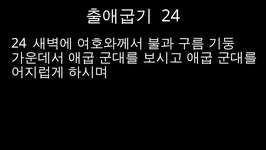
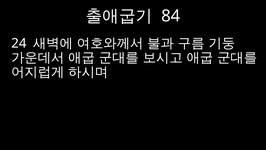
24: 24 -> 84 (171, 16)
